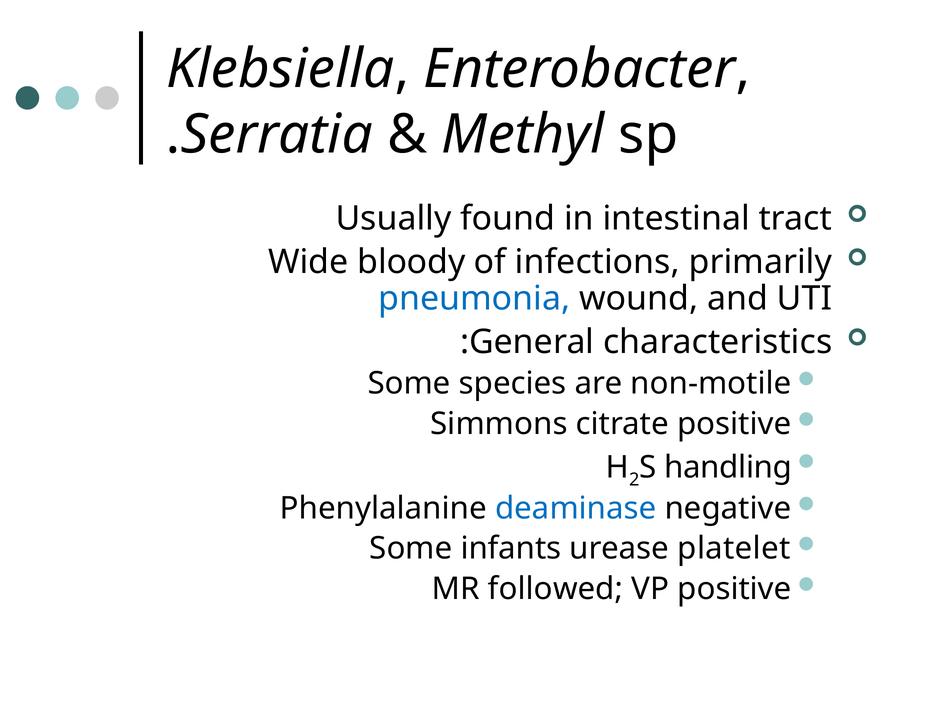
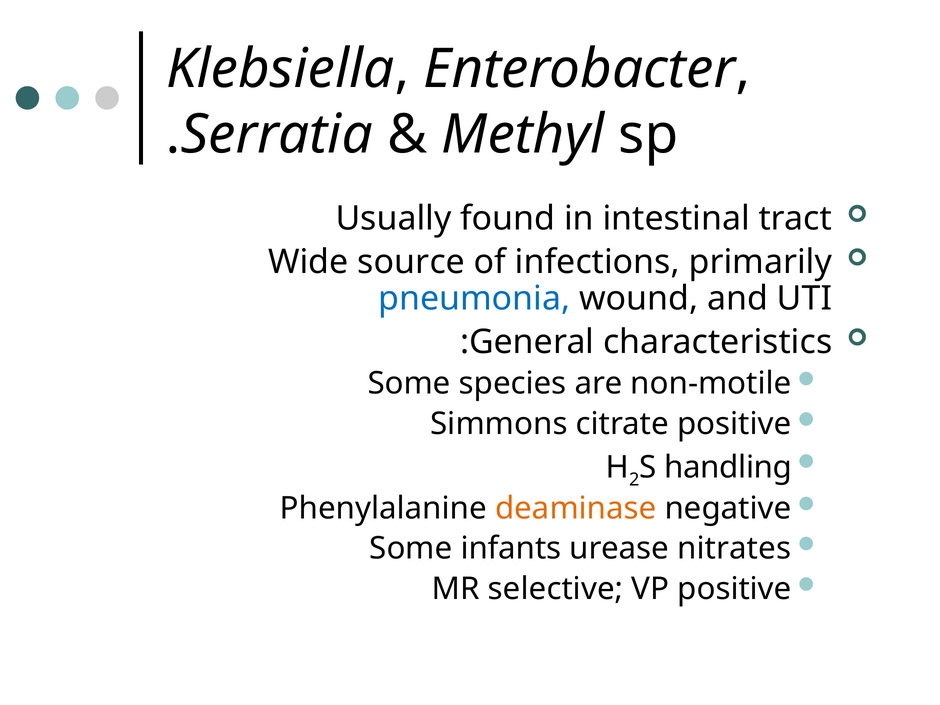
bloody: bloody -> source (411, 262)
deaminase colour: blue -> orange (576, 509)
platelet: platelet -> nitrates (734, 549)
followed: followed -> selective (556, 589)
